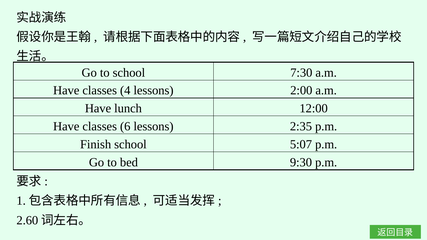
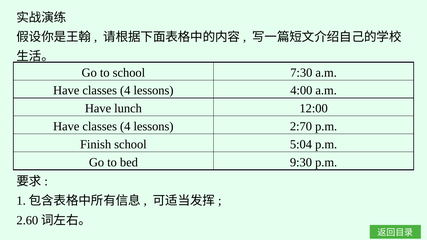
2:00: 2:00 -> 4:00 (301, 91)
6: 6 -> 4 (125, 126)
2:35: 2:35 -> 2:70 (301, 126)
5:07: 5:07 -> 5:04 (301, 144)
